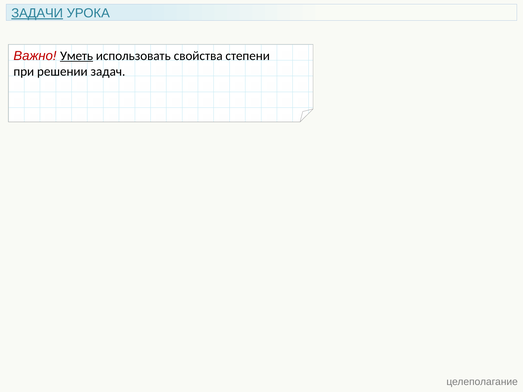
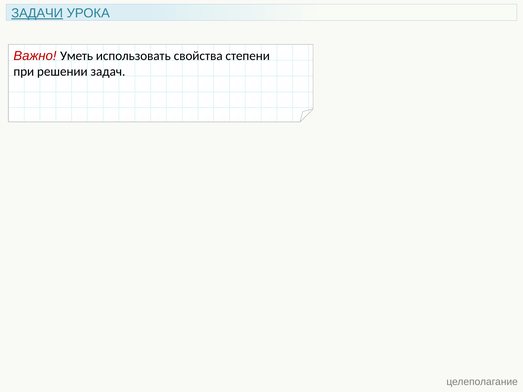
Уметь underline: present -> none (77, 56)
